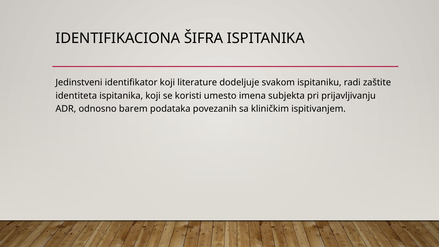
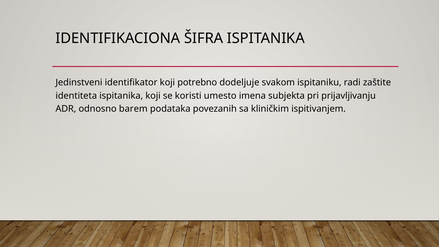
literature: literature -> potrebno (197, 83)
